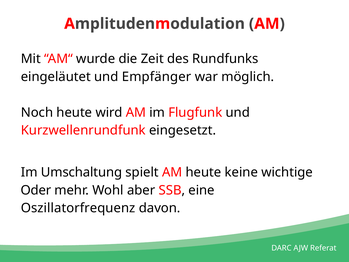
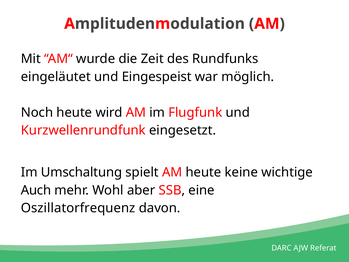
Empfänger: Empfänger -> Eingespeist (157, 77)
Oder: Oder -> Auch (36, 190)
